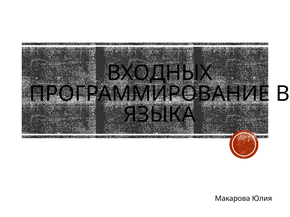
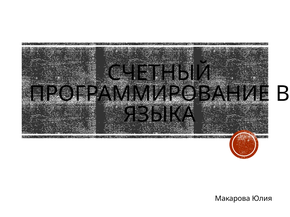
ВХОДНЫХ: ВХОДНЫХ -> СЧЕТНЫЙ (159, 73)
